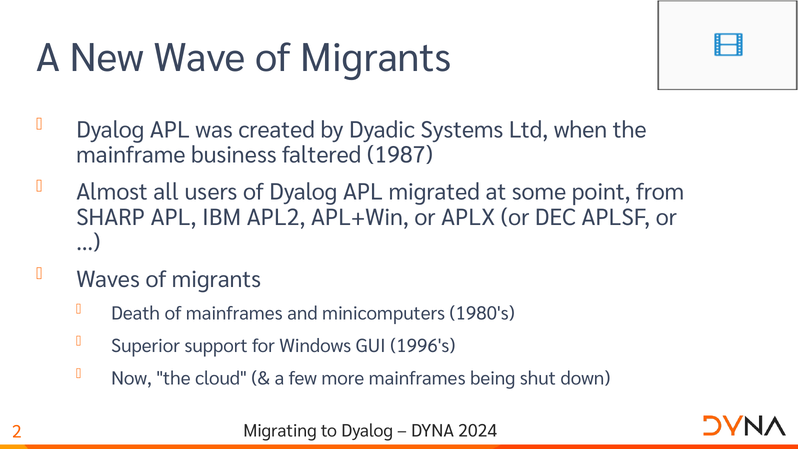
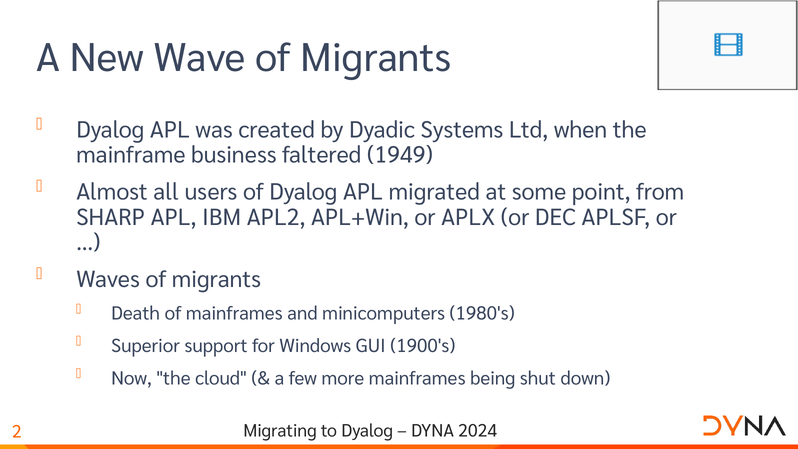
1987: 1987 -> 1949 (400, 155)
1996's: 1996's -> 1900's (423, 346)
